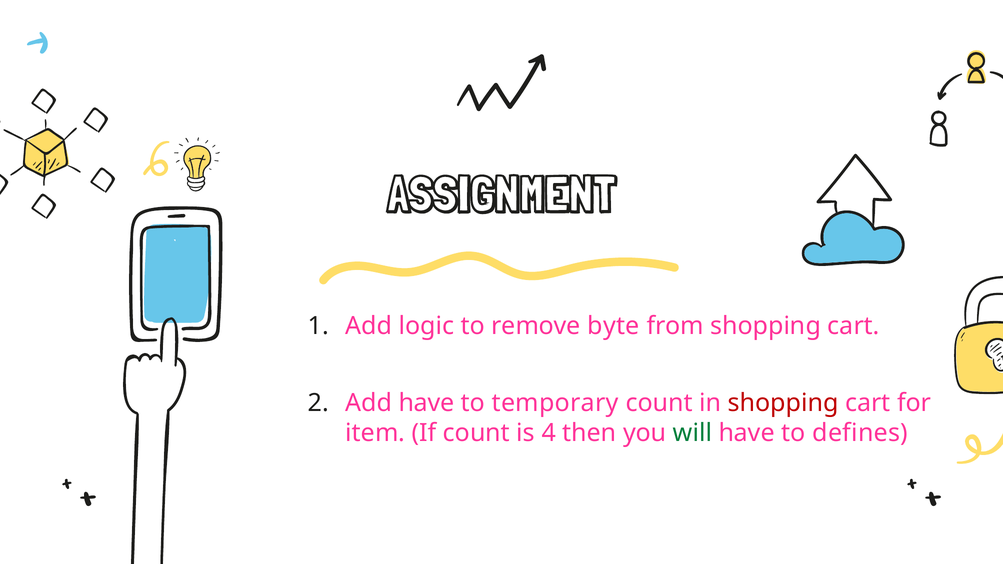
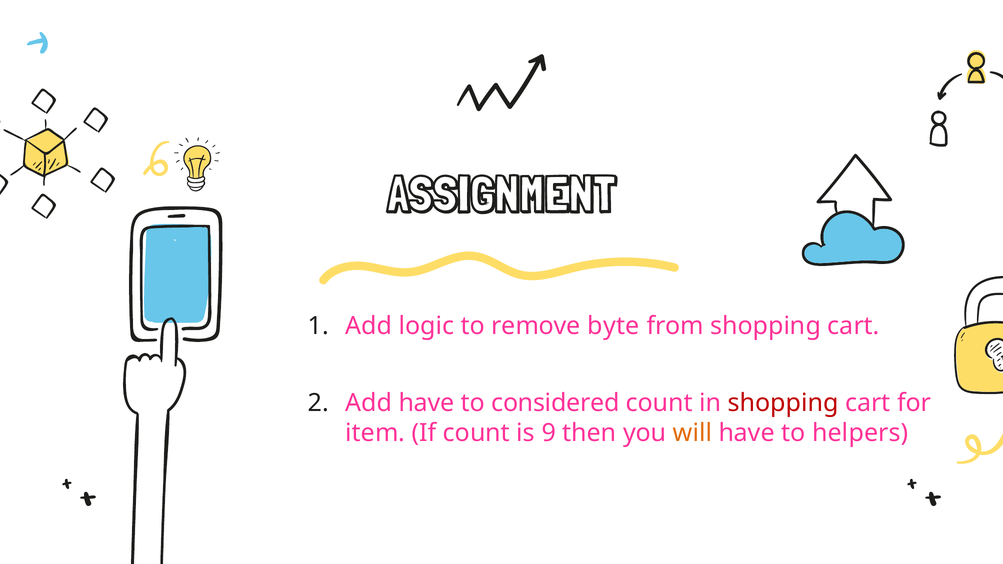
temporary: temporary -> considered (555, 403)
4: 4 -> 9 (549, 433)
will colour: green -> orange (692, 433)
defines: defines -> helpers (860, 433)
